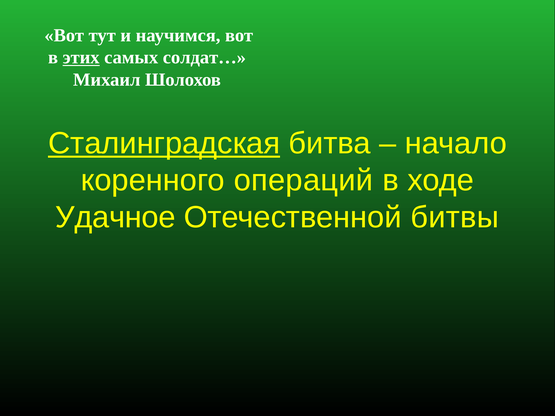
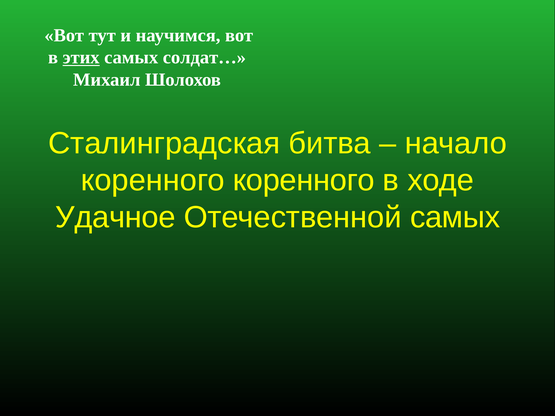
Сталинградская underline: present -> none (164, 144)
коренного операций: операций -> коренного (304, 181)
Отечественной битвы: битвы -> самых (455, 218)
